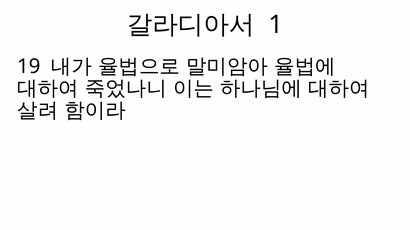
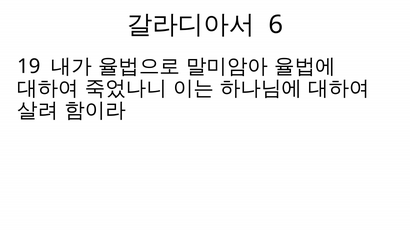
1: 1 -> 6 (276, 25)
